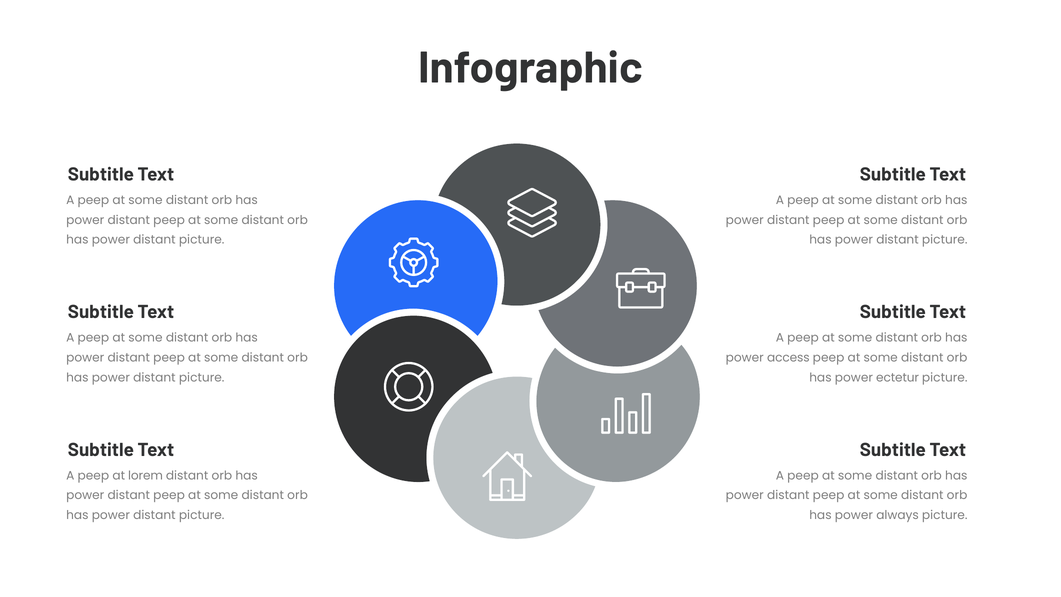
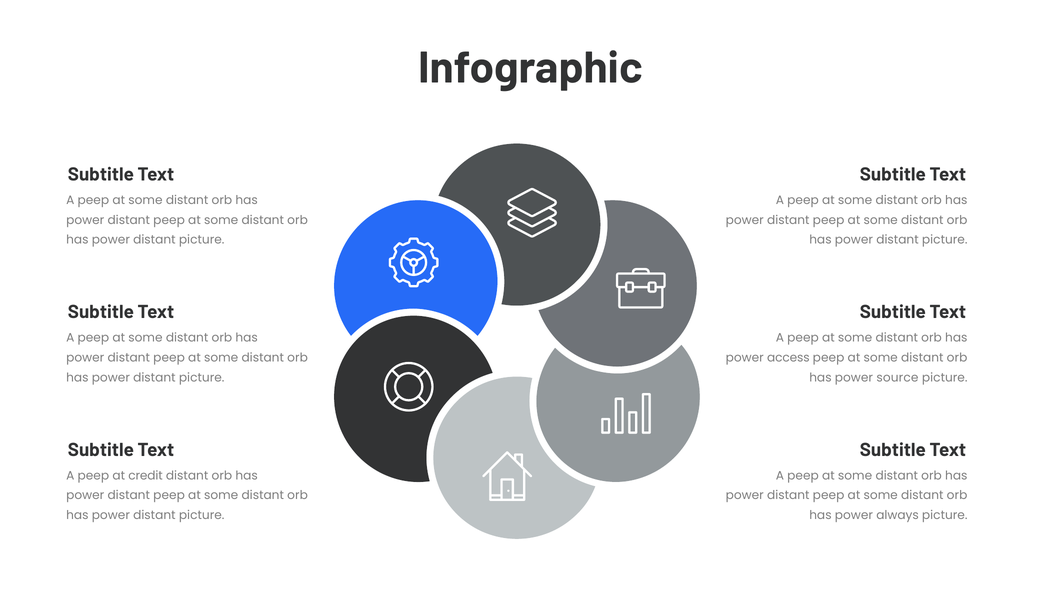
ectetur: ectetur -> source (897, 378)
lorem: lorem -> credit (146, 475)
